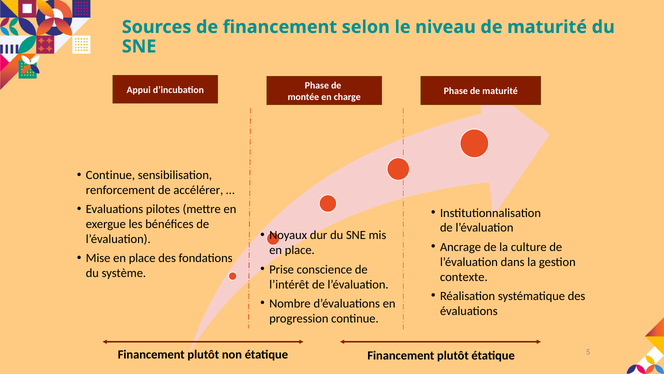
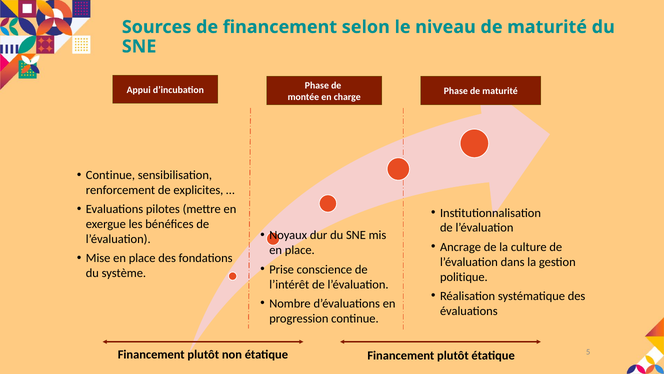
accélérer: accélérer -> explicites (198, 190)
contexte: contexte -> politique (464, 277)
